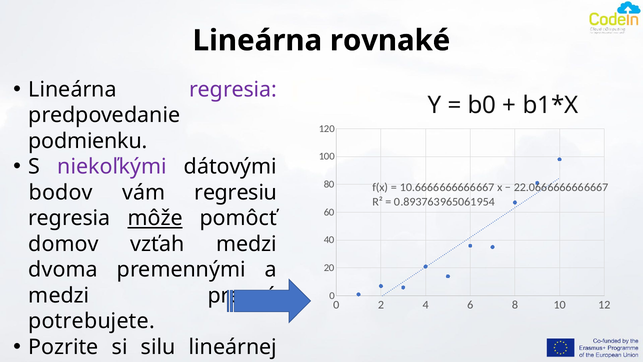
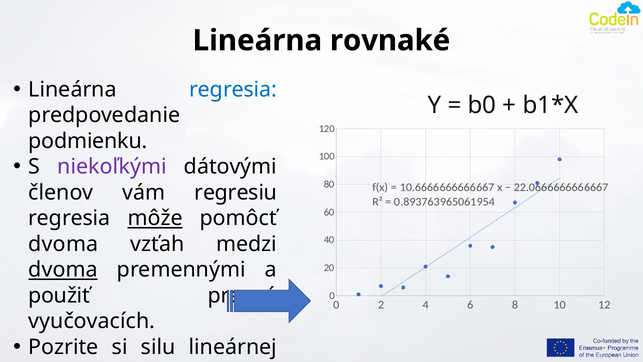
regresia colour: purple -> blue (233, 90)
bodov: bodov -> členov (61, 192)
domov: domov -> dvoma (63, 244)
dvoma underline: none -> present (63, 270)
medzi: medzi -> použiť (59, 295)
potrebujete: potrebujete -> vyučovacích (92, 321)
